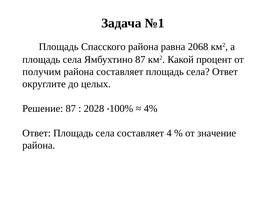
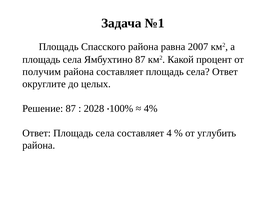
2068: 2068 -> 2007 (198, 47)
значение: значение -> углубить (217, 133)
